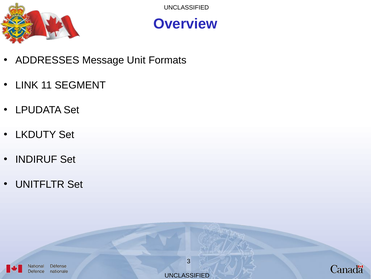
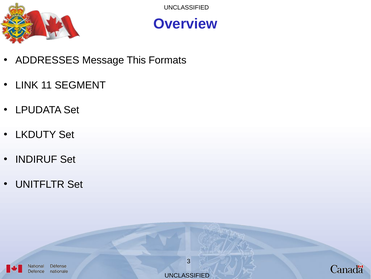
Unit: Unit -> This (136, 60)
